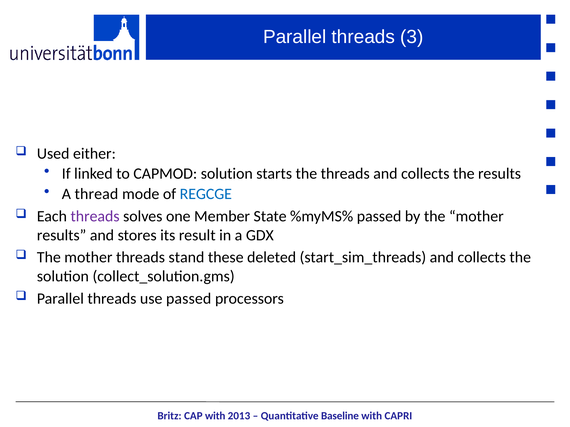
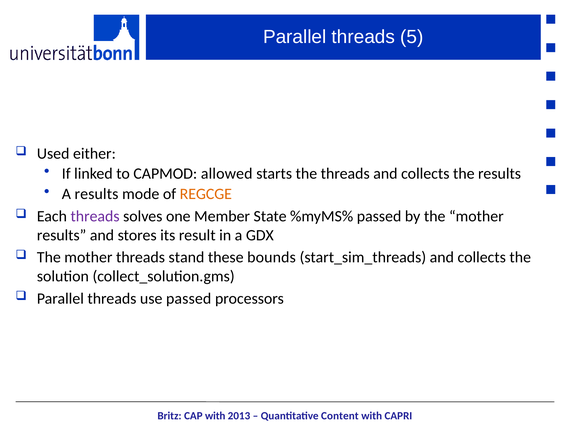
3: 3 -> 5 (412, 37)
CAPMOD solution: solution -> allowed (227, 174)
A thread: thread -> results (96, 194)
REGCGE colour: blue -> orange (206, 194)
deleted: deleted -> bounds (272, 258)
Baseline: Baseline -> Content (340, 416)
